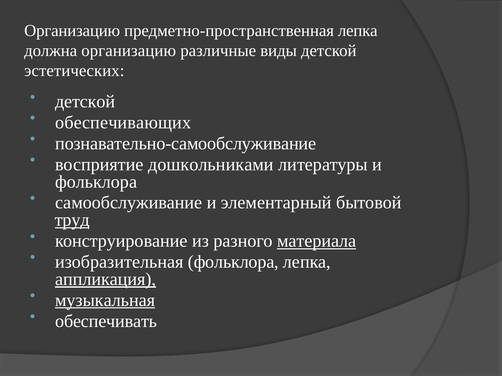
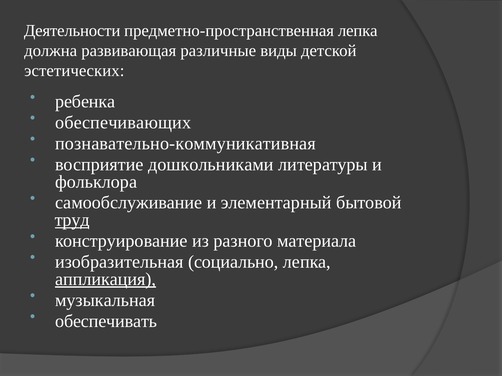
Организацию: Организацию -> Деятельности (72, 31)
должна организацию: организацию -> развивающая (129, 51)
детской: детской -> ребенка (85, 102)
познавательно-самообслуживание: познавательно-самообслуживание -> познавательно-коммуникативная (185, 144)
материала underline: present -> none (317, 241)
изобразительная фольклора: фольклора -> социально (233, 262)
музыкальная underline: present -> none (105, 301)
